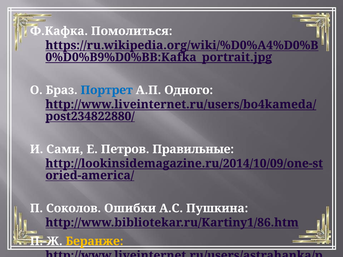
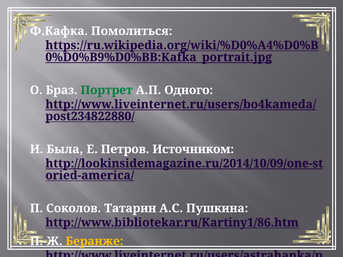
Портрет colour: blue -> green (107, 90)
Сами: Сами -> Была (65, 149)
Правильные: Правильные -> Источником (193, 149)
Ошибки: Ошибки -> Татарин (130, 208)
